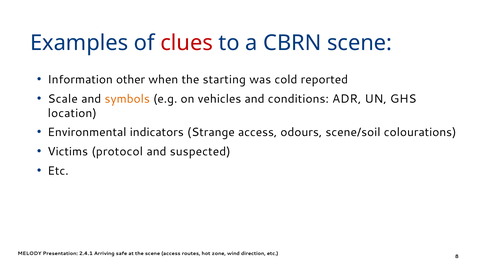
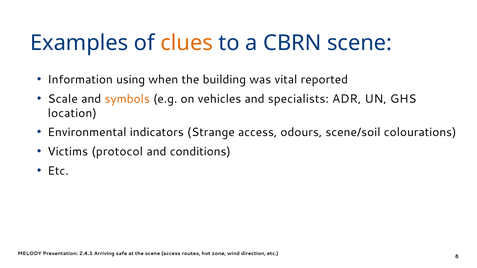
clues colour: red -> orange (187, 43)
other: other -> using (131, 80)
starting: starting -> building (224, 80)
cold: cold -> vital (286, 80)
conditions: conditions -> specialists (298, 99)
suspected: suspected -> conditions (200, 152)
